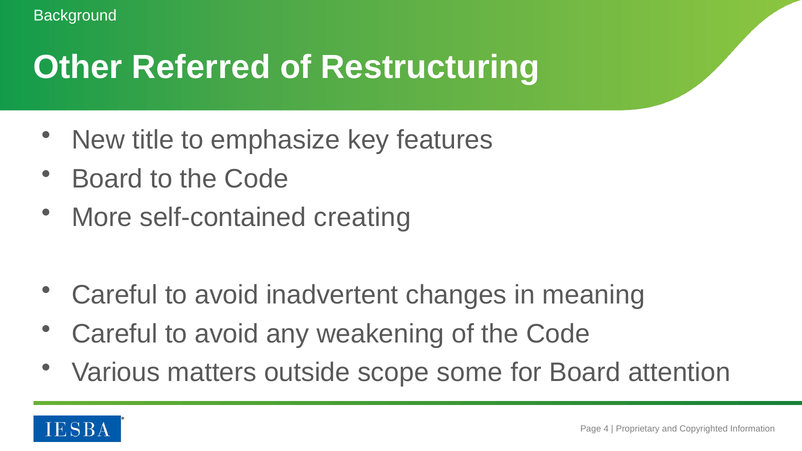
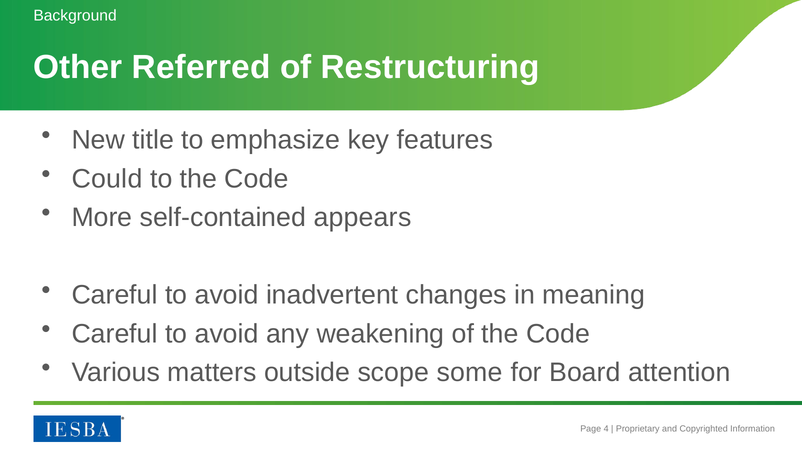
Board: Board -> Could (107, 179)
creating: creating -> appears (362, 218)
